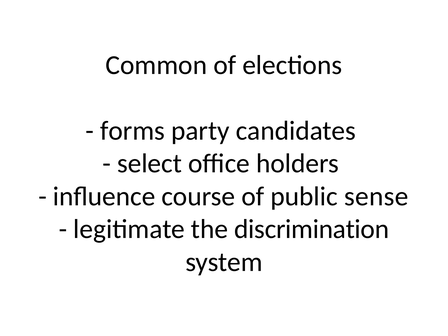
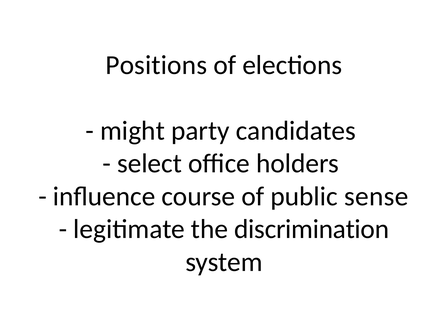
Common: Common -> Positions (156, 65)
forms: forms -> might (132, 131)
